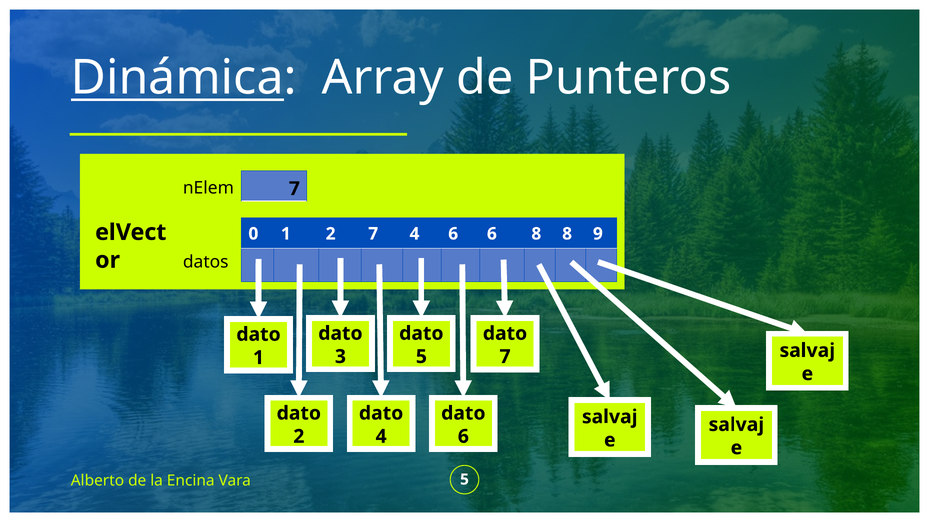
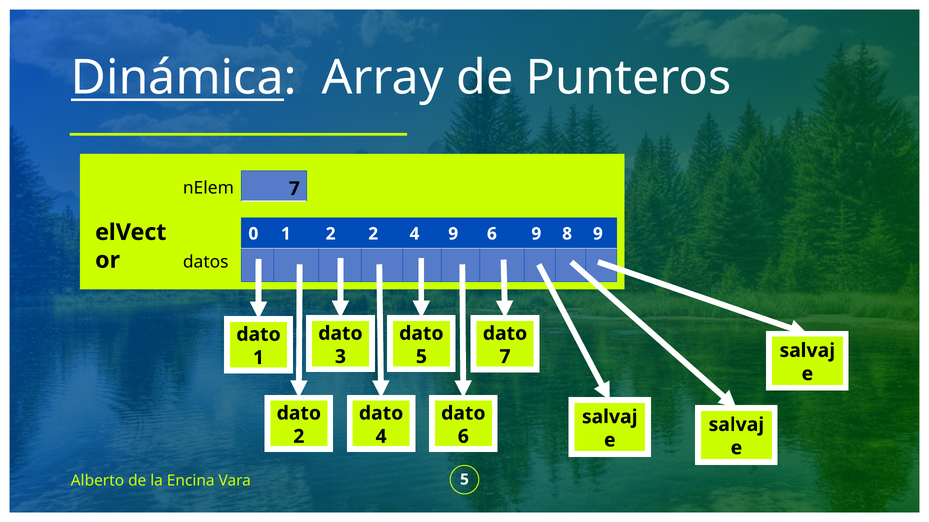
2 7: 7 -> 2 (373, 234)
4 6: 6 -> 9 (453, 234)
6 8: 8 -> 9 (536, 234)
